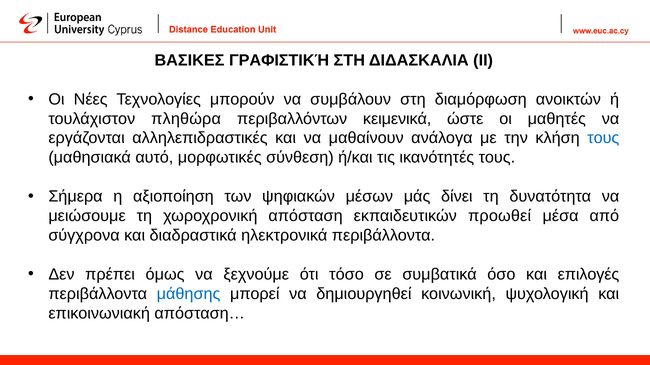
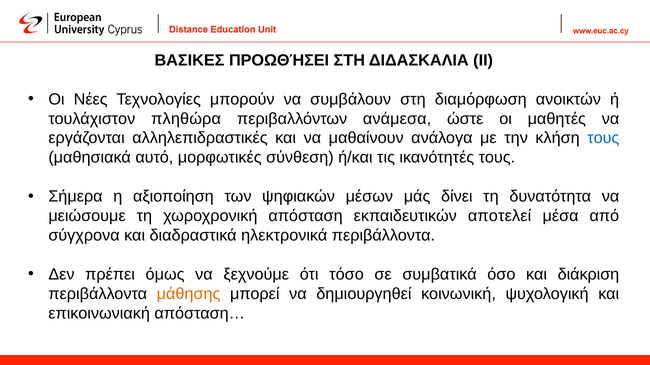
ΓΡΑΦΙΣΤΙΚΉ: ΓΡΑΦΙΣΤΙΚΉ -> ΠΡΟΩΘΉΣΕΙ (279, 60)
κειμενικά: κειμενικά -> ανάμεσα (397, 119)
προωθεί: προωθεί -> αποτελεί (500, 216)
επιλογές: επιλογές -> διάκριση (588, 275)
μάθησης colour: blue -> orange (189, 294)
